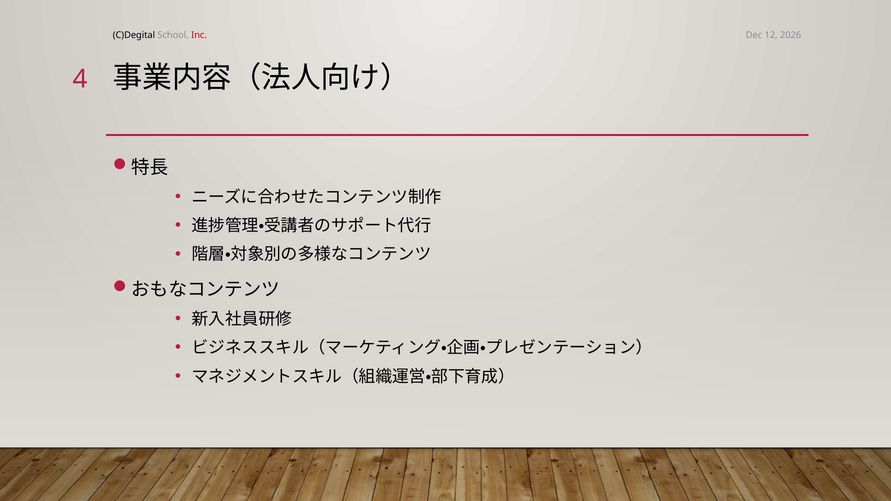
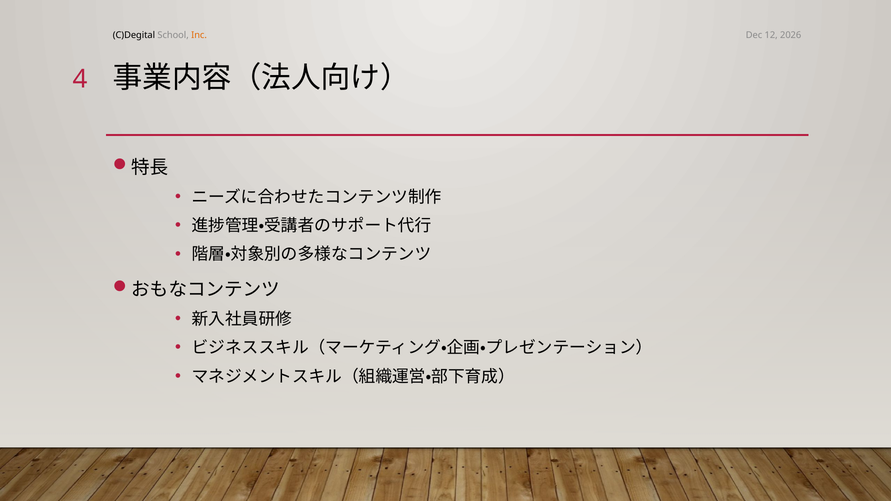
Inc colour: red -> orange (199, 35)
